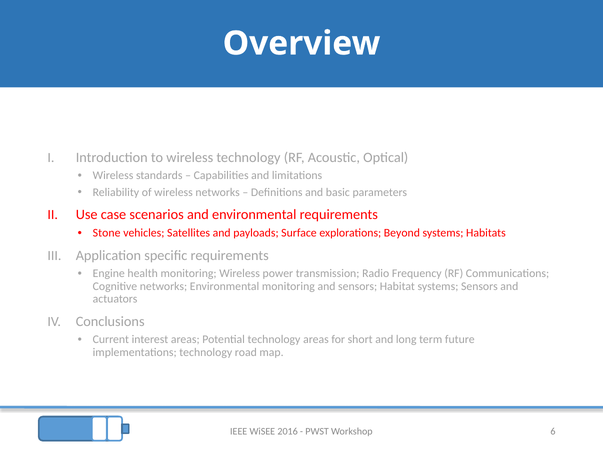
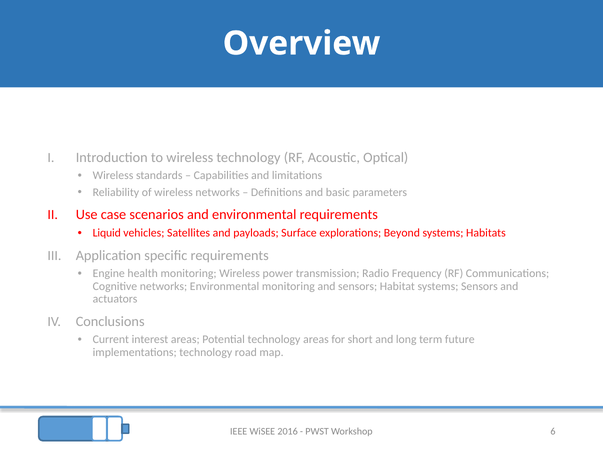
Stone: Stone -> Liquid (107, 233)
